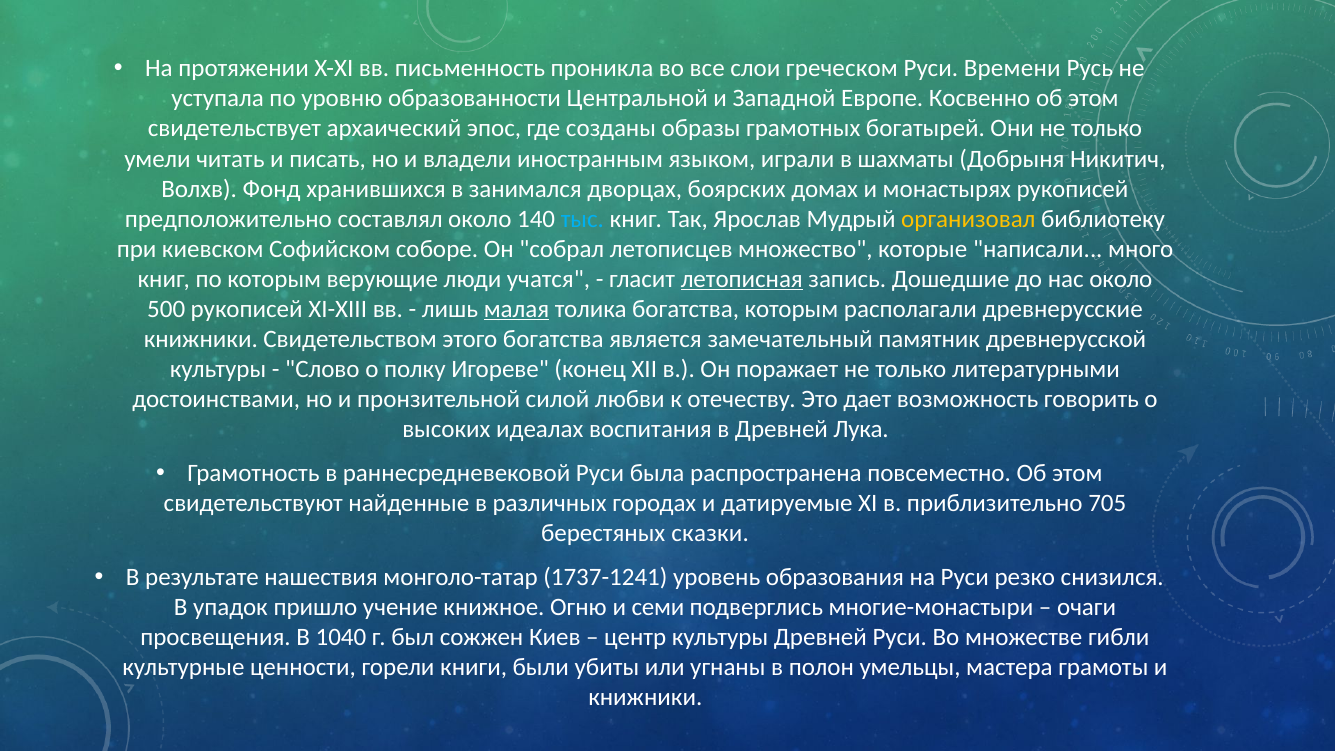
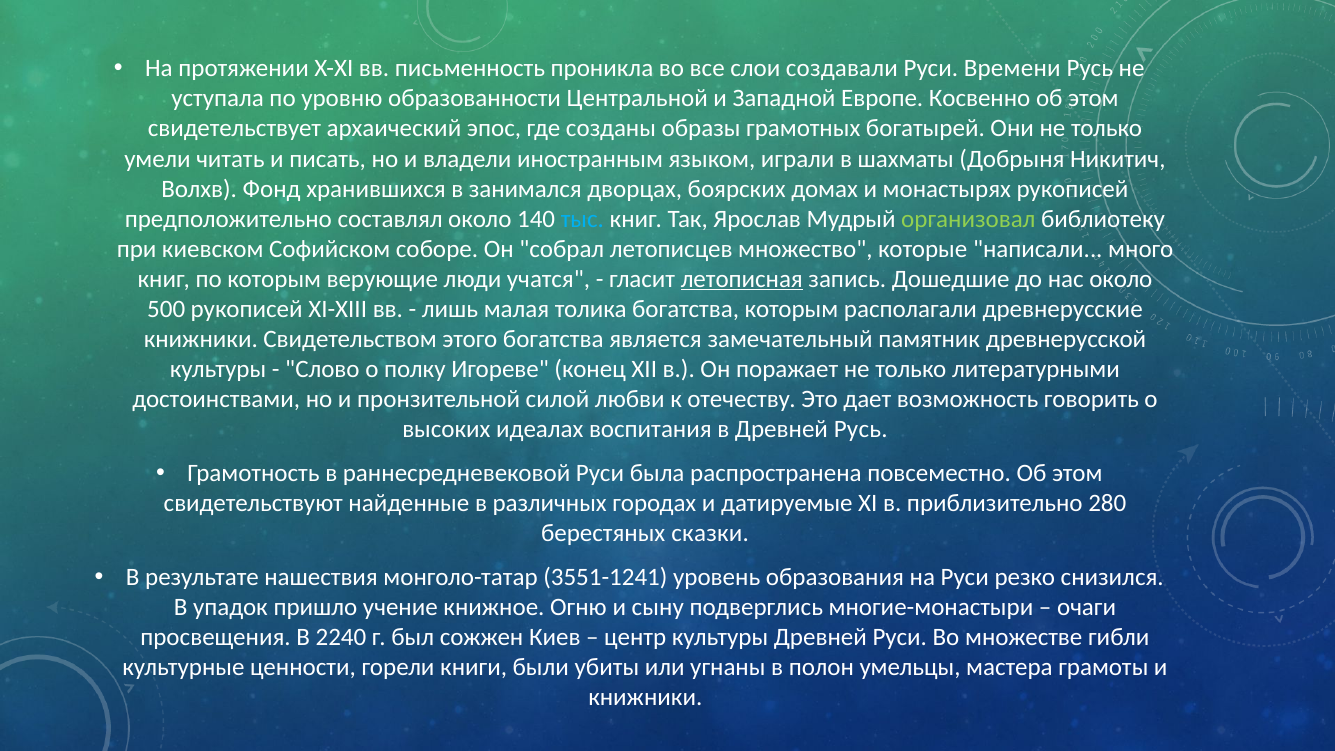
греческом: греческом -> создавали (842, 69)
организовал colour: yellow -> light green (968, 219)
малая underline: present -> none (517, 309)
Древней Лука: Лука -> Русь (861, 429)
705: 705 -> 280 (1107, 503)
1737-1241: 1737-1241 -> 3551-1241 (605, 577)
семи: семи -> сыну (658, 607)
1040: 1040 -> 2240 (341, 637)
